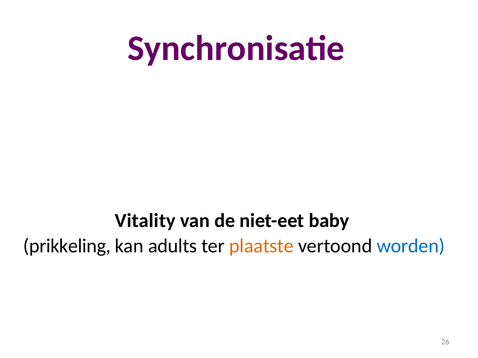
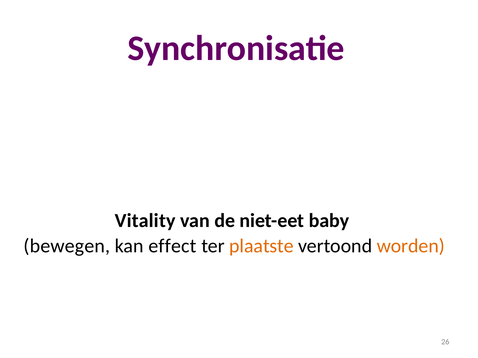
prikkeling: prikkeling -> bewegen (67, 246)
adults: adults -> effect (172, 246)
worden colour: blue -> orange (411, 246)
